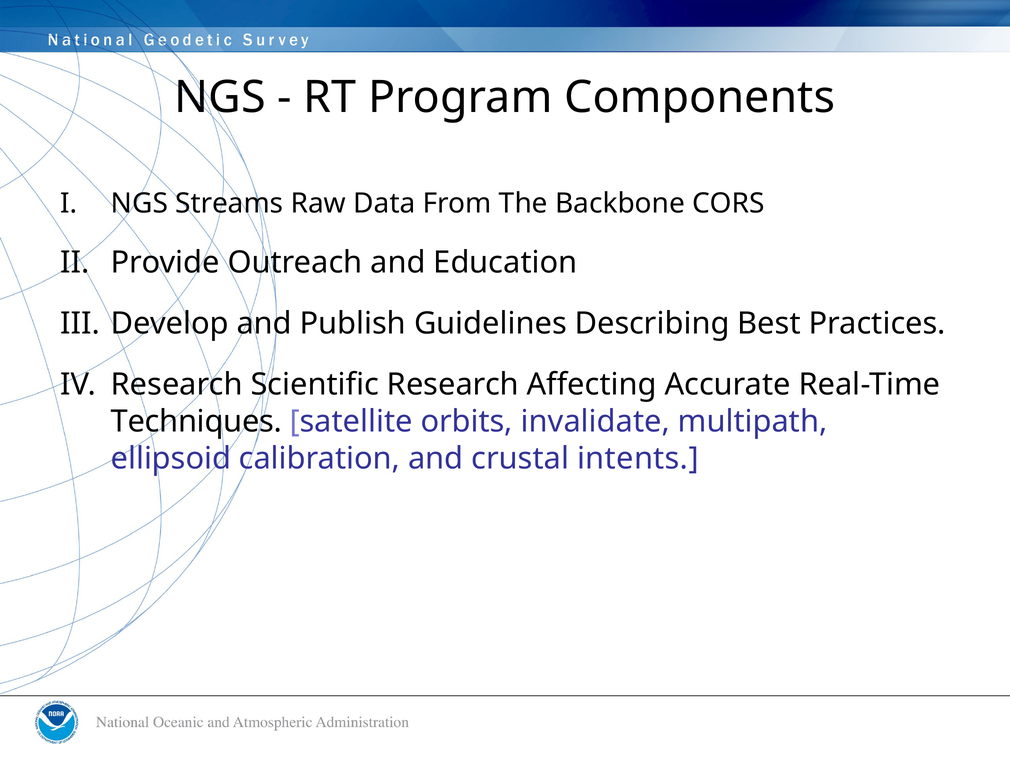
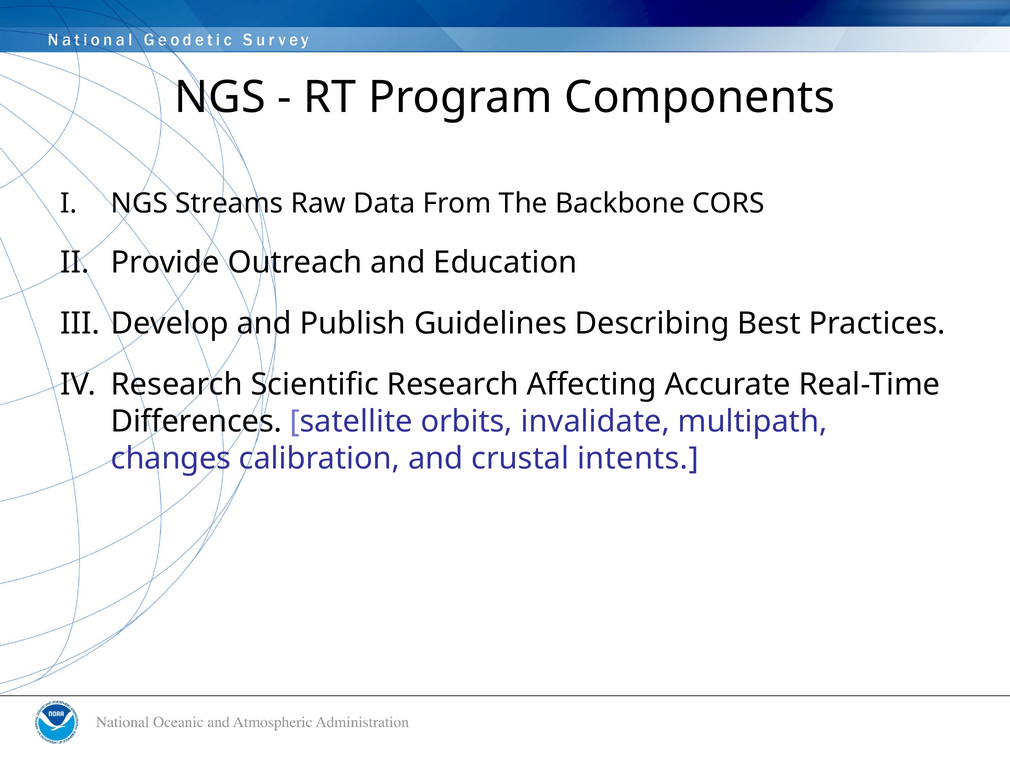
Techniques: Techniques -> Differences (196, 421)
ellipsoid: ellipsoid -> changes (171, 458)
